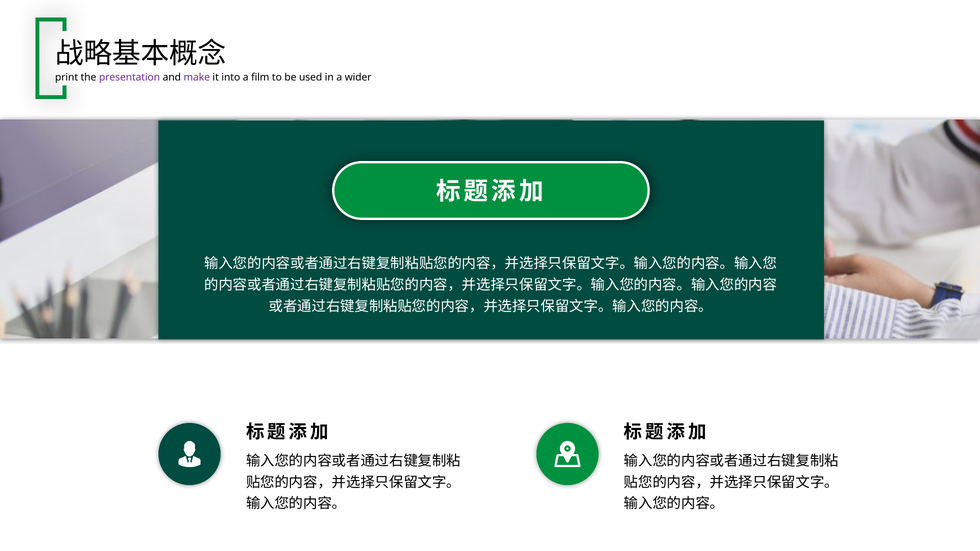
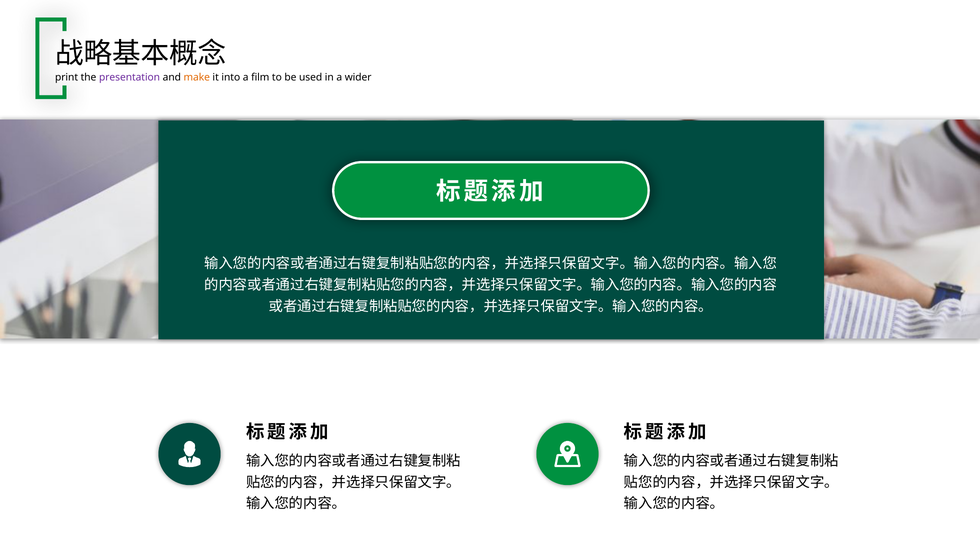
make colour: purple -> orange (197, 78)
